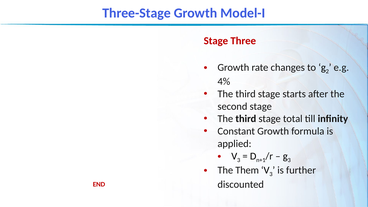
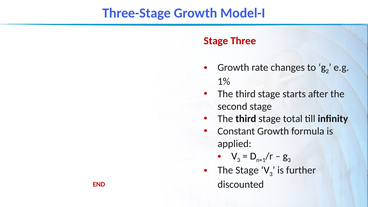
4%: 4% -> 1% (224, 82)
The Them: Them -> Stage (247, 170)
